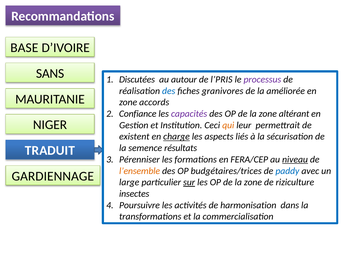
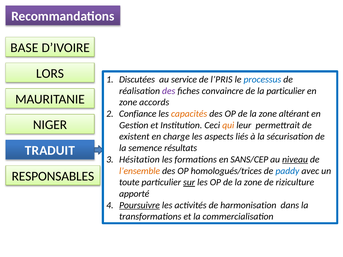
SANS: SANS -> LORS (50, 74)
autour: autour -> service (184, 80)
processus colour: purple -> blue (262, 80)
des colour: blue -> purple (169, 91)
granivores: granivores -> convaincre (223, 91)
la améliorée: améliorée -> particulier (286, 91)
capacités colour: purple -> orange (189, 114)
charge underline: present -> none (176, 137)
Pérenniser: Pérenniser -> Hésitation (139, 160)
FERA/CEP: FERA/CEP -> SANS/CEP (249, 160)
budgétaires/trices: budgétaires/trices -> homologués/trices (226, 171)
GARDIENNAGE: GARDIENNAGE -> RESPONSABLES (53, 176)
large: large -> toute (129, 182)
insectes: insectes -> apporté (134, 194)
Poursuivre underline: none -> present (139, 205)
